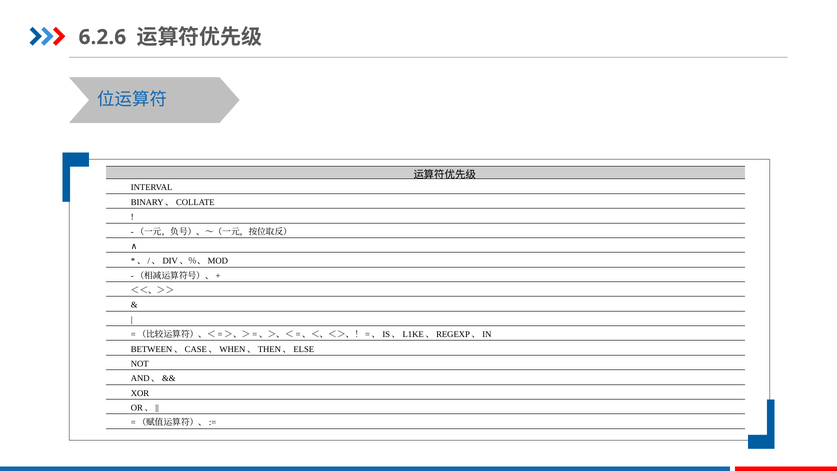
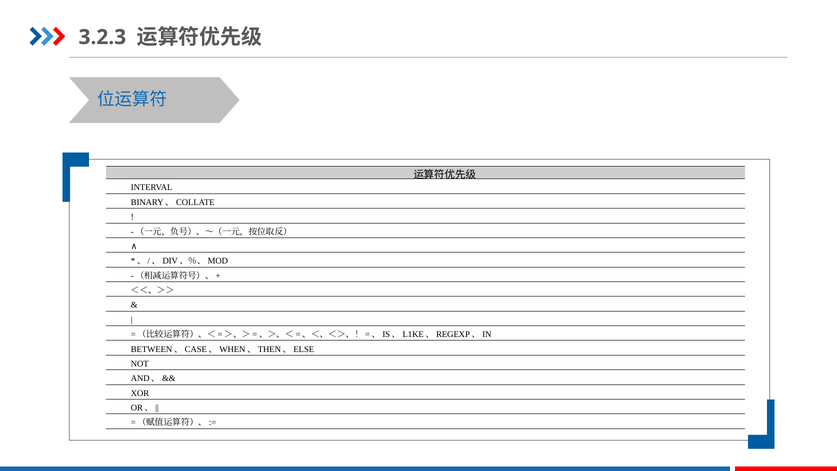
6.2.6: 6.2.6 -> 3.2.3 (102, 37)
